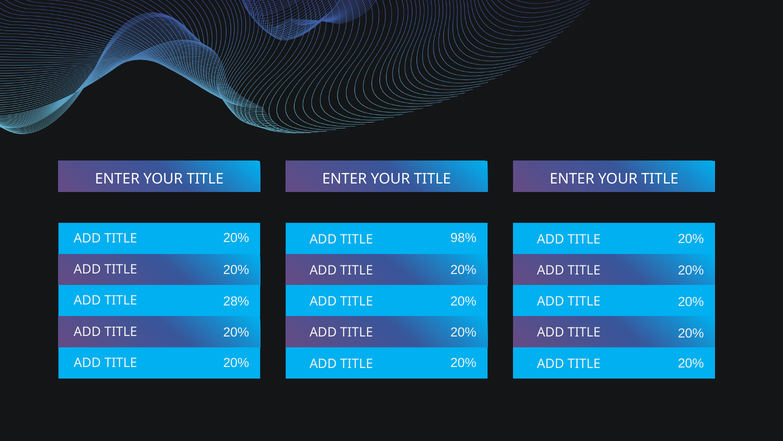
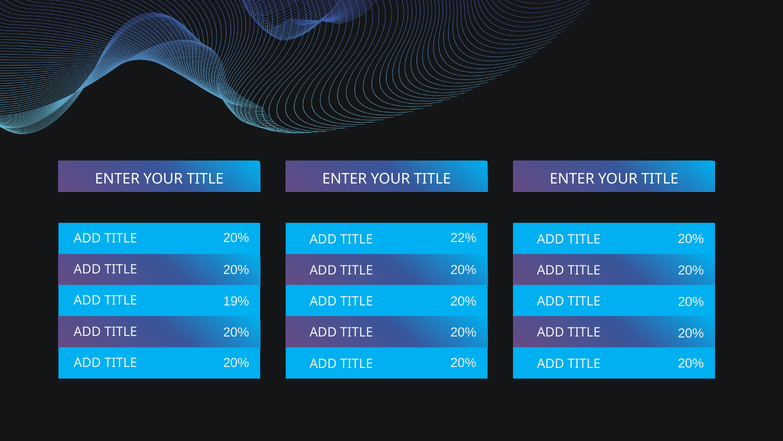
98%: 98% -> 22% (463, 238)
28%: 28% -> 19% (236, 301)
